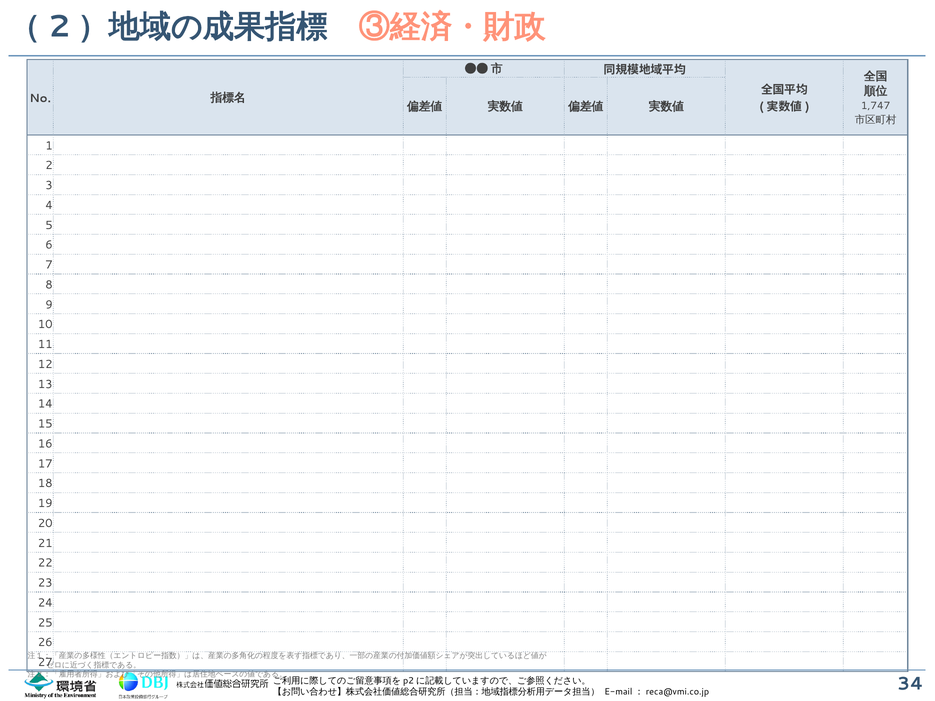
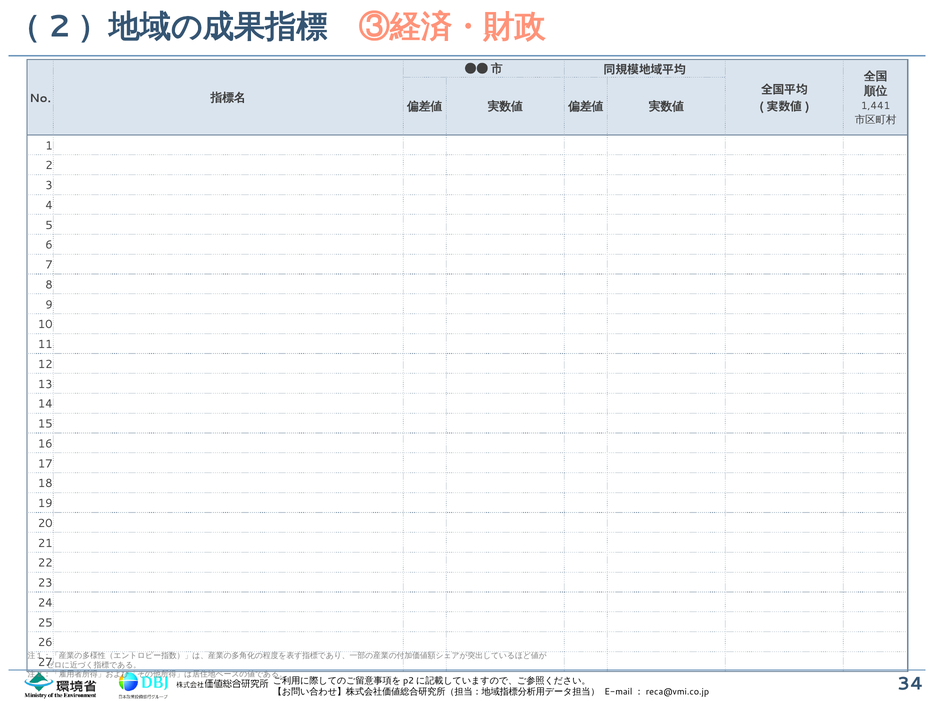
1,747: 1,747 -> 1,441 (876, 106)
